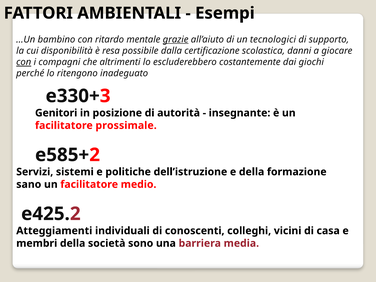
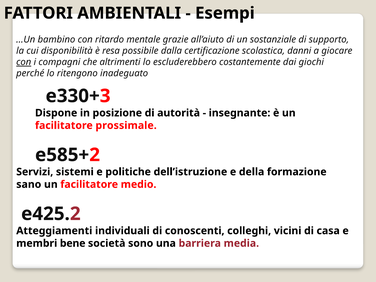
grazie underline: present -> none (176, 40)
tecnologici: tecnologici -> sostanziale (273, 40)
Genitori: Genitori -> Dispone (56, 113)
membri della: della -> bene (73, 243)
